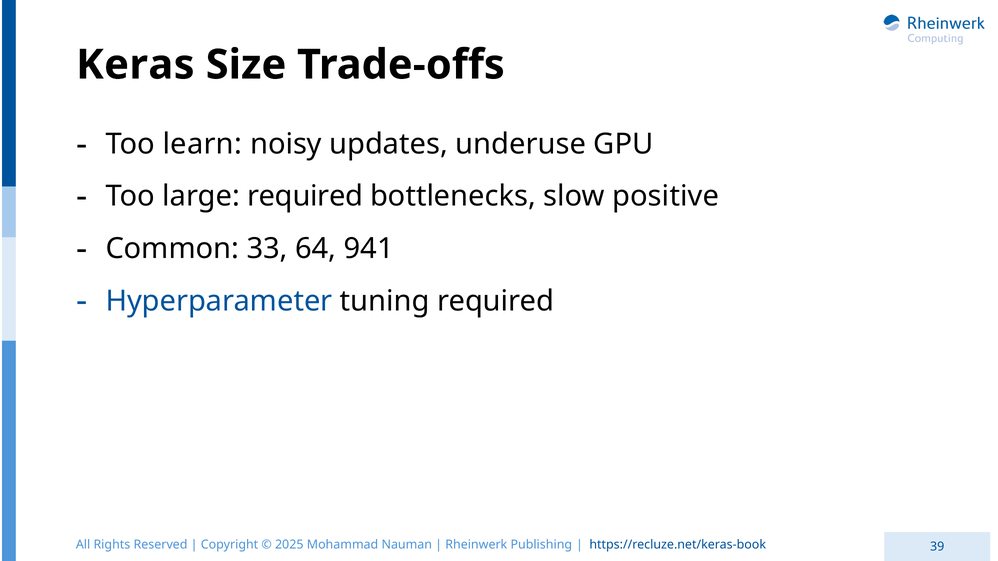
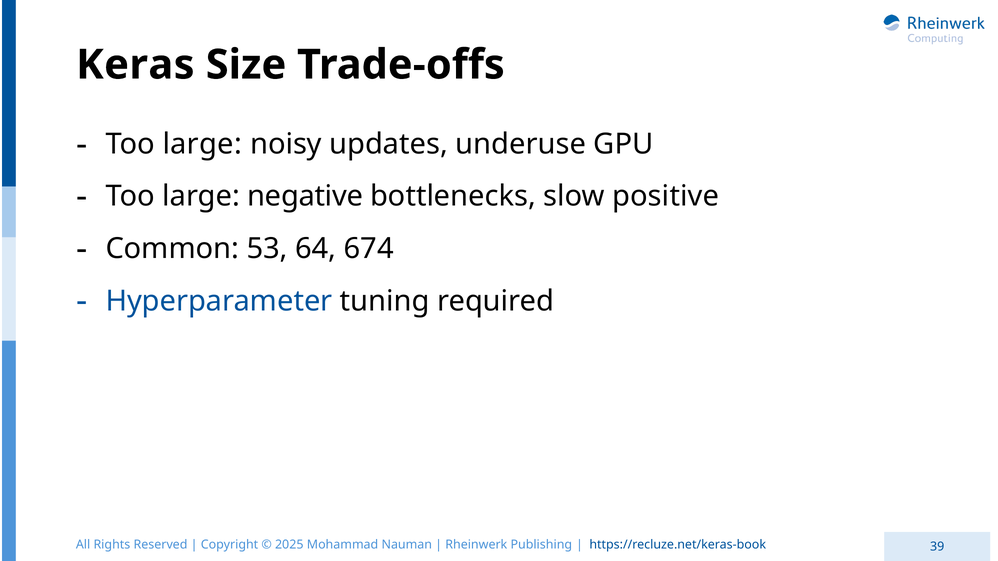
learn: learn -> large (202, 144)
large required: required -> negative (305, 196)
33: 33 -> 53 (267, 249)
941: 941 -> 674 (369, 249)
